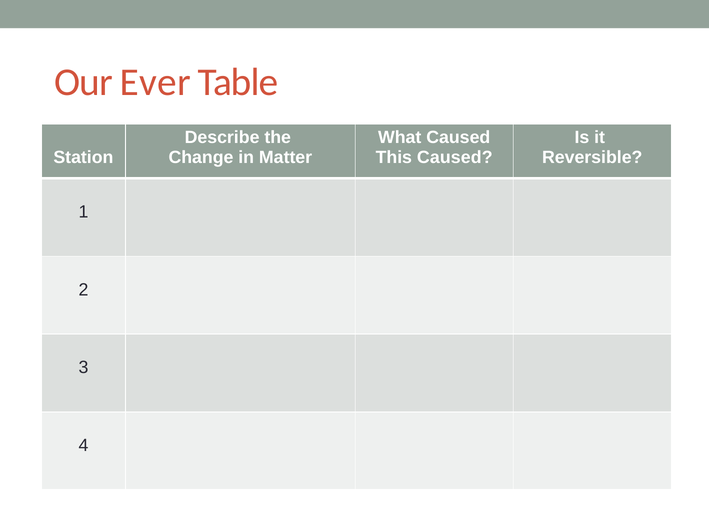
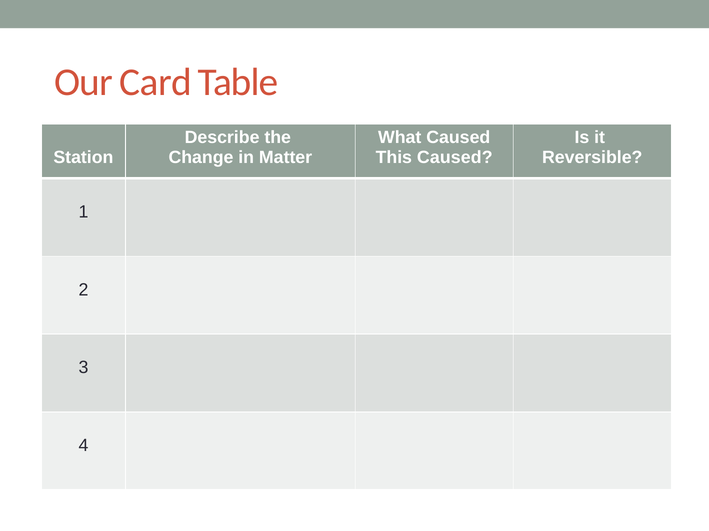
Ever: Ever -> Card (156, 83)
